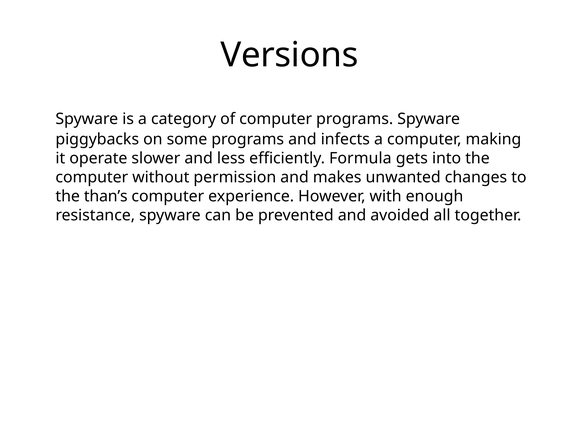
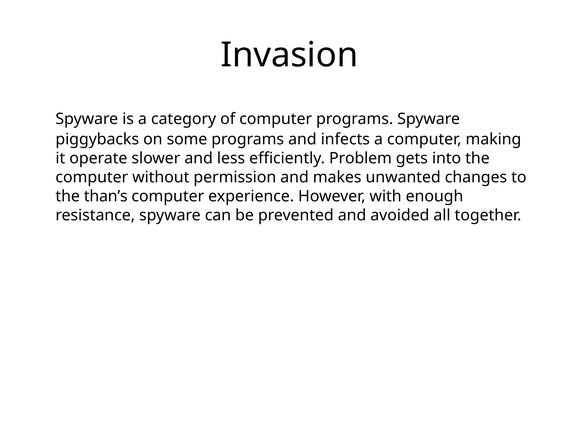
Versions: Versions -> Invasion (289, 55)
Formula: Formula -> Problem (360, 159)
